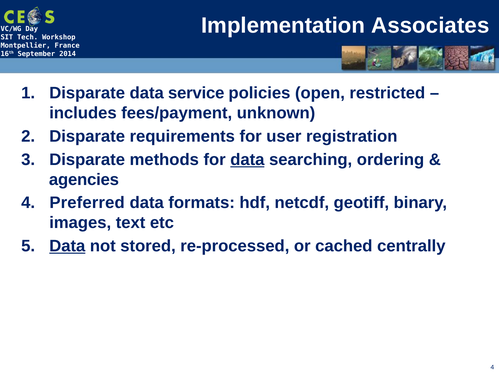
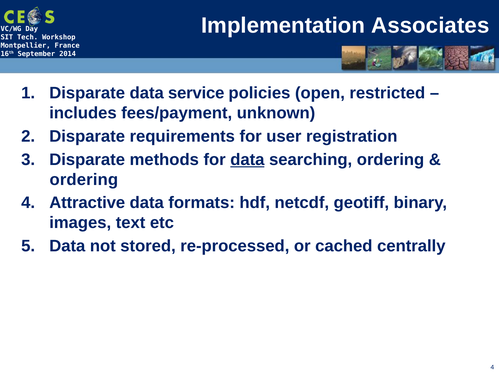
agencies: agencies -> ordering (84, 180)
Preferred: Preferred -> Attractive (87, 203)
Data underline: present -> none (67, 246)
